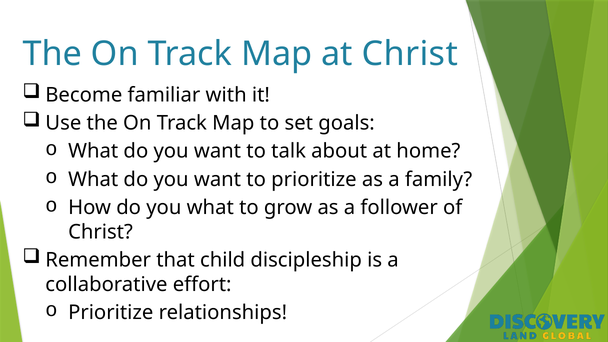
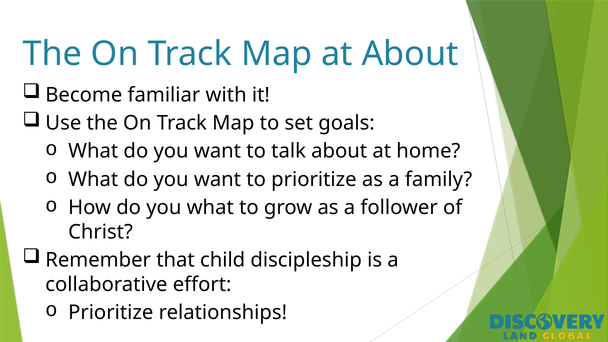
at Christ: Christ -> About (410, 54)
